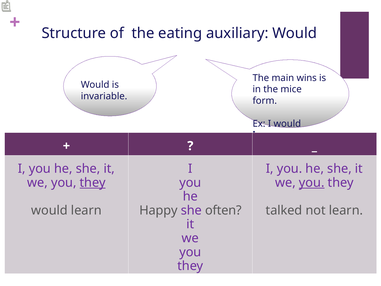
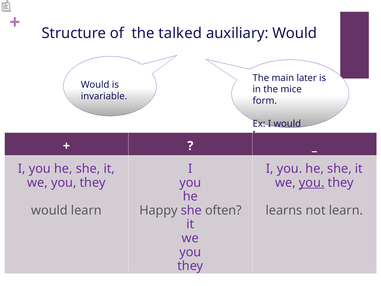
eating: eating -> talked (180, 33)
wins: wins -> later (307, 78)
they underline: present -> none (93, 182)
talked: talked -> learns (284, 210)
